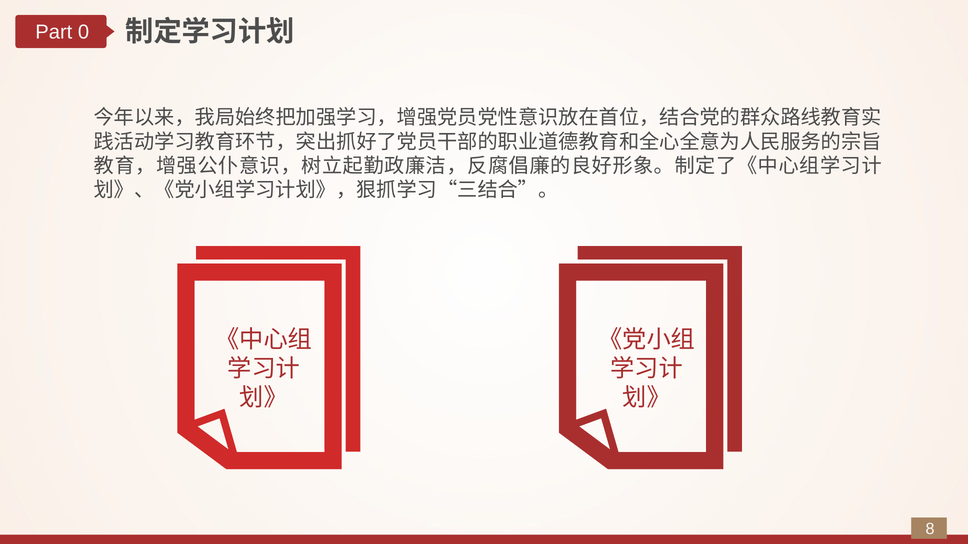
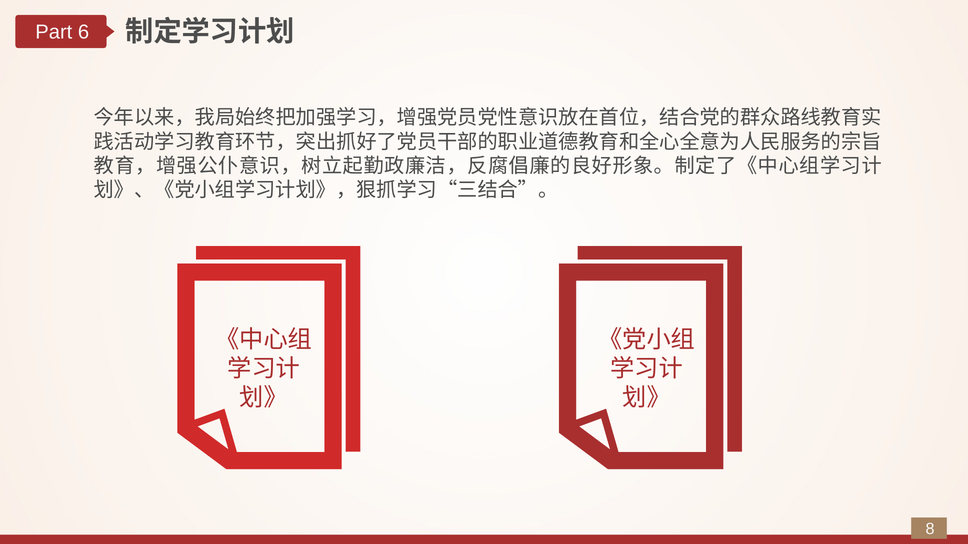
0: 0 -> 6 (84, 32)
